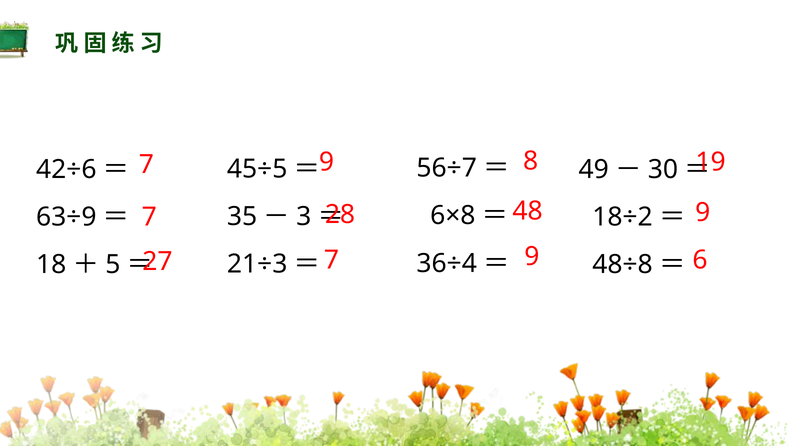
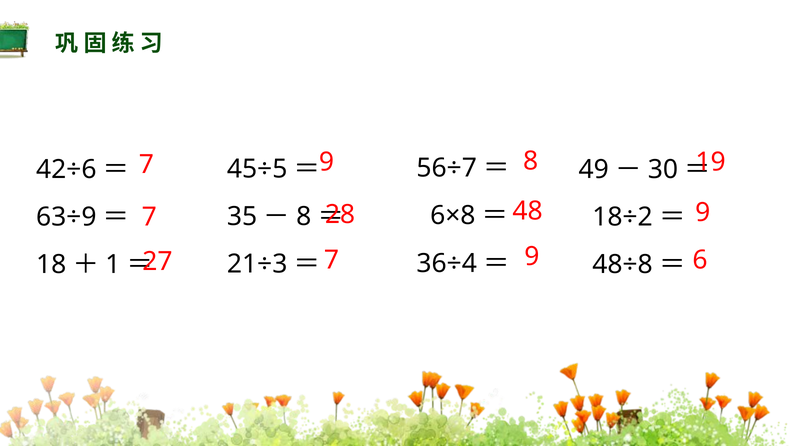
3: 3 -> 8 (304, 216)
5: 5 -> 1 (113, 265)
